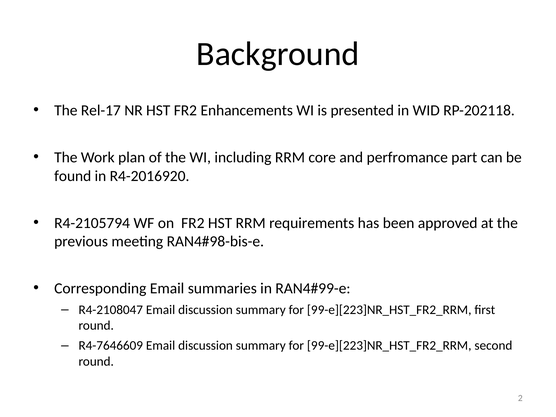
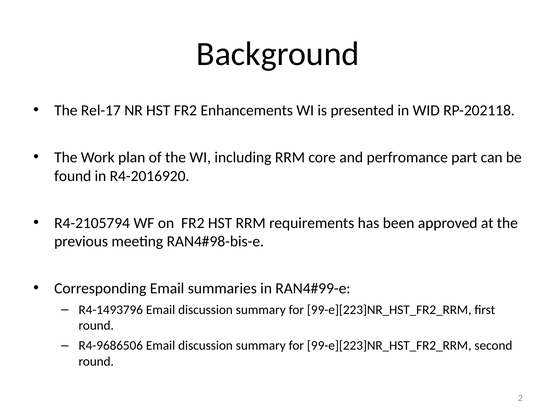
R4-2108047: R4-2108047 -> R4-1493796 (111, 310)
R4-7646609: R4-7646609 -> R4-9686506 (111, 346)
